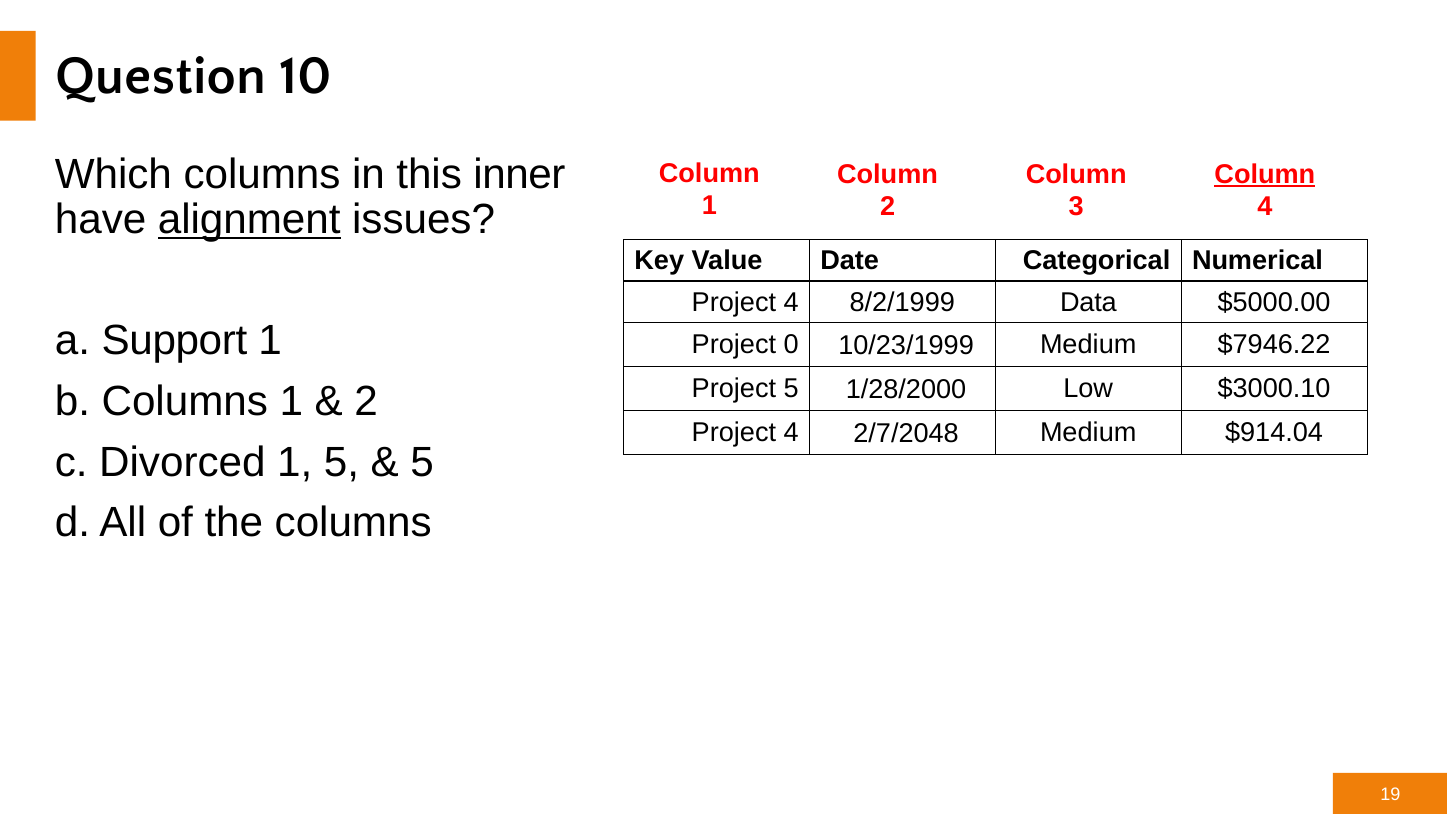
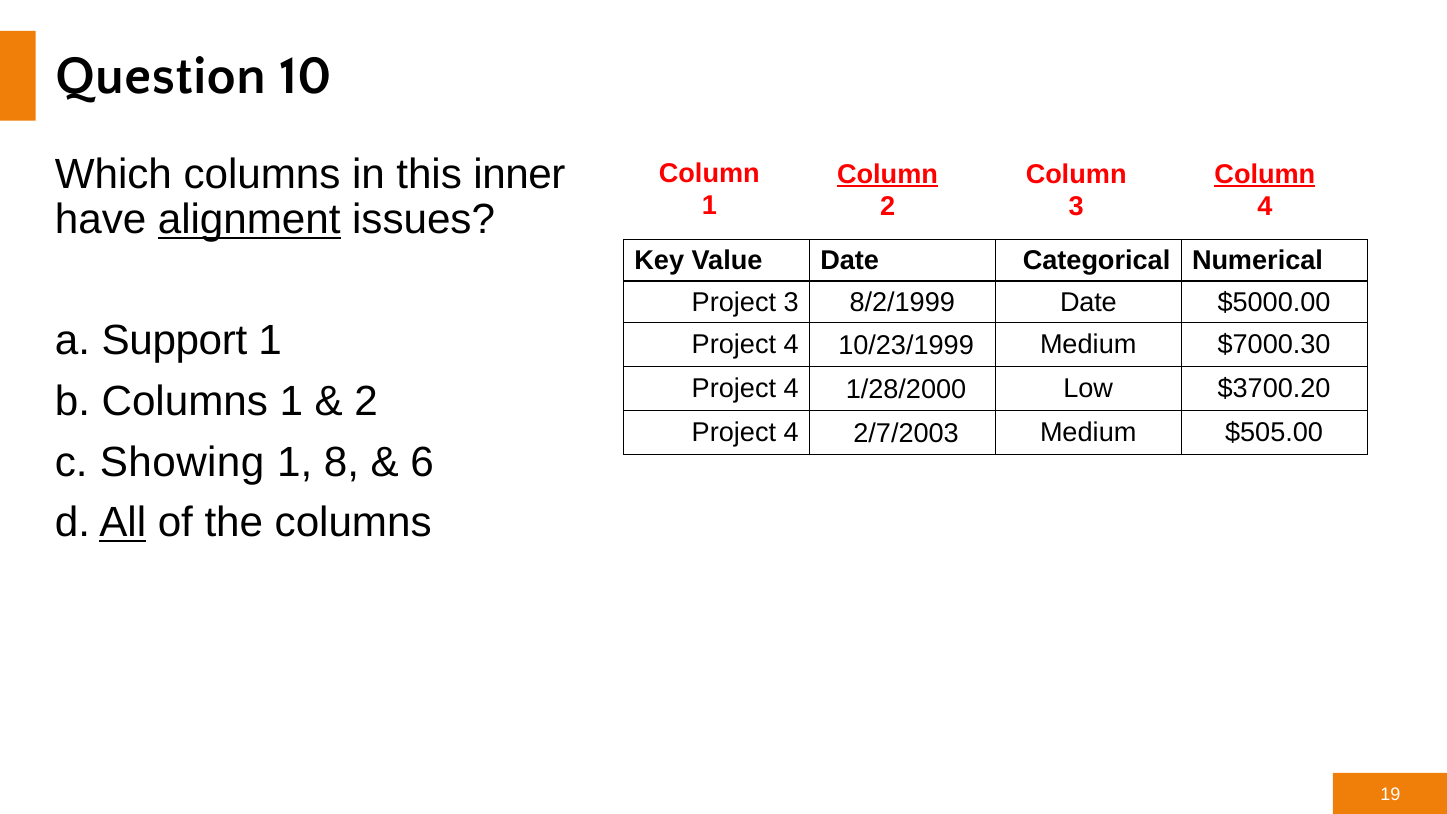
Column underline: none -> present (888, 174)
4: 4 -> 3 (791, 302)
8/2/1999 Data: Data -> Date (1088, 302)
0: 0 -> 4 (791, 345)
$7946.22: $7946.22 -> $7000.30 (1274, 345)
5: 5 -> 4 (791, 389)
$3000.10: $3000.10 -> $3700.20 (1274, 389)
2/7/2048: 2/7/2048 -> 2/7/2003 (906, 433)
$914.04: $914.04 -> $505.00 (1274, 433)
Divorced: Divorced -> Showing (182, 462)
1 5: 5 -> 8 (341, 462)
5: 5 -> 6 (422, 462)
All underline: none -> present (123, 523)
